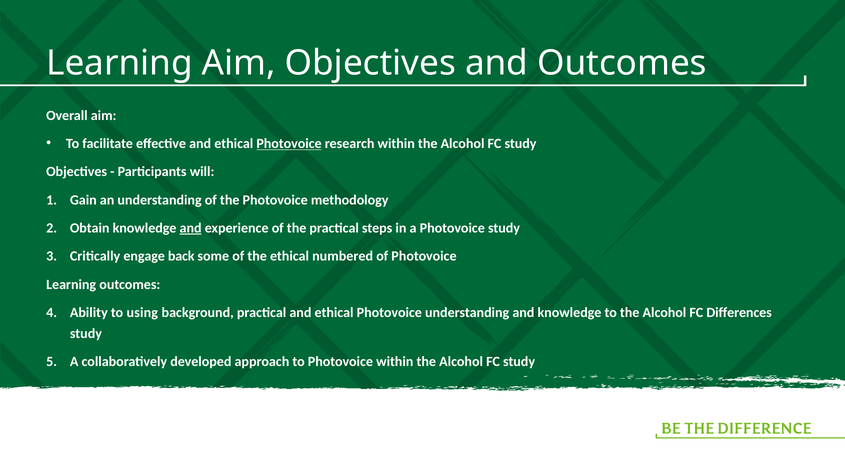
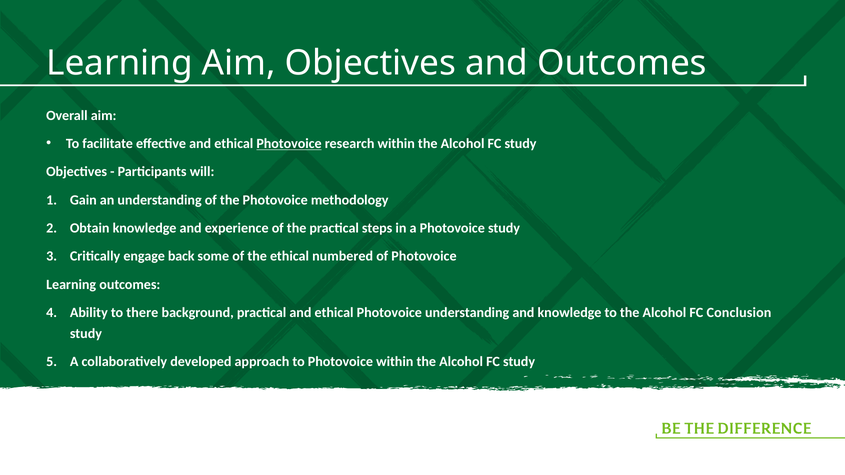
and underline: present -> none (191, 228)
using: using -> there (142, 313)
Differences: Differences -> Conclusion (739, 313)
